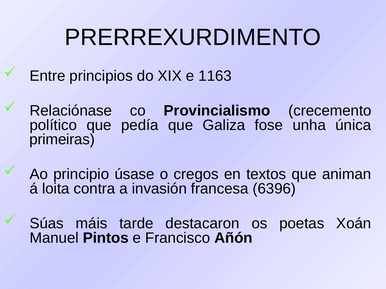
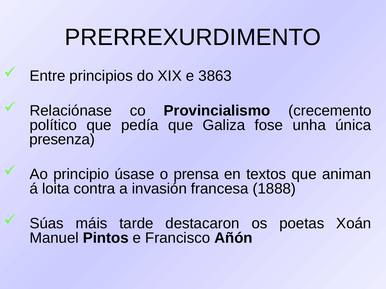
1163: 1163 -> 3863 (215, 76)
primeiras: primeiras -> presenza (62, 140)
cregos: cregos -> prensa (196, 175)
6396: 6396 -> 1888 (274, 189)
